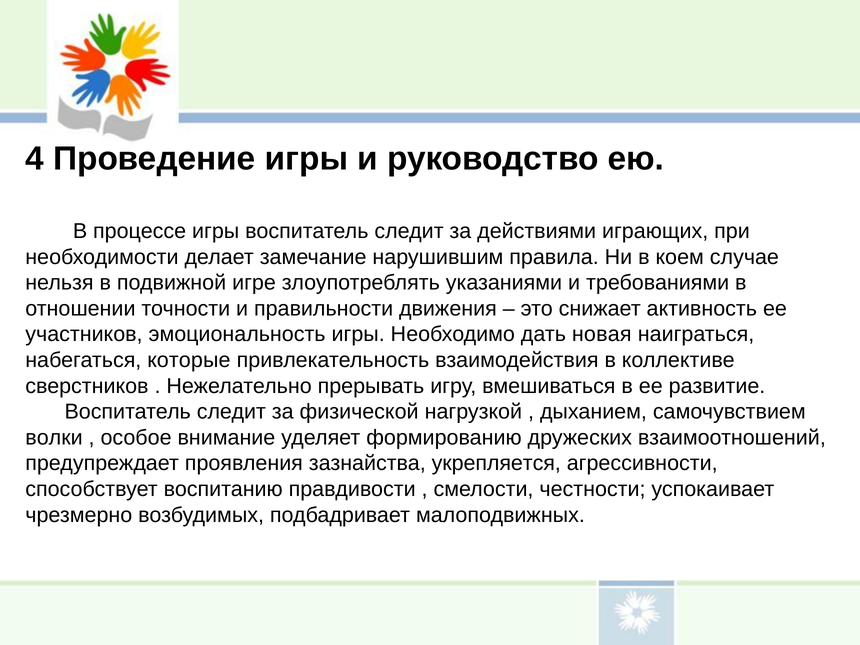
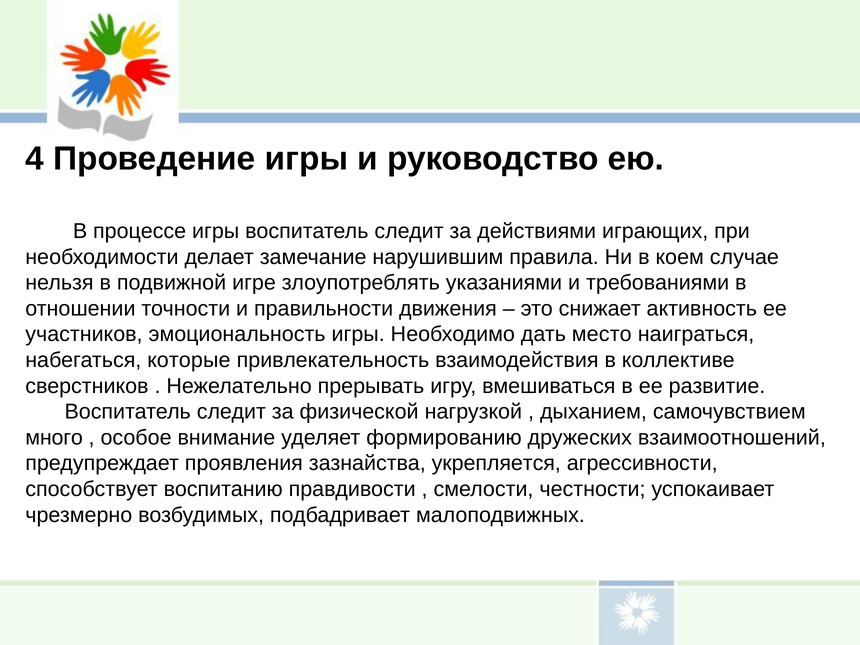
новая: новая -> место (602, 334)
волки: волки -> много (54, 438)
